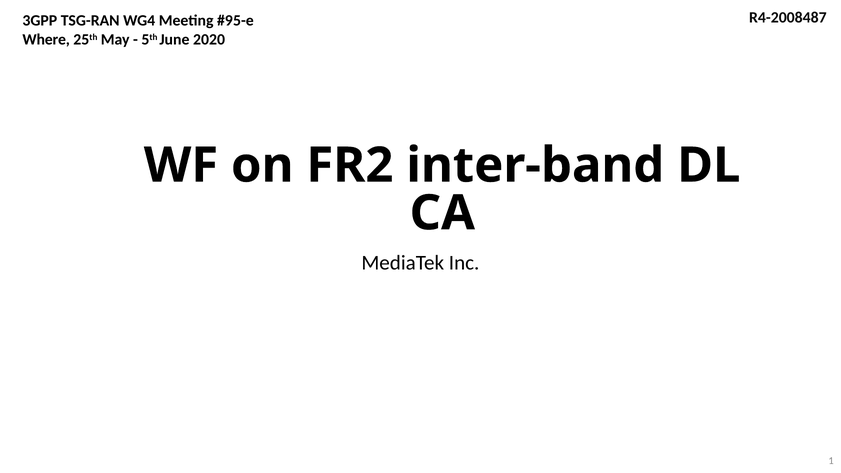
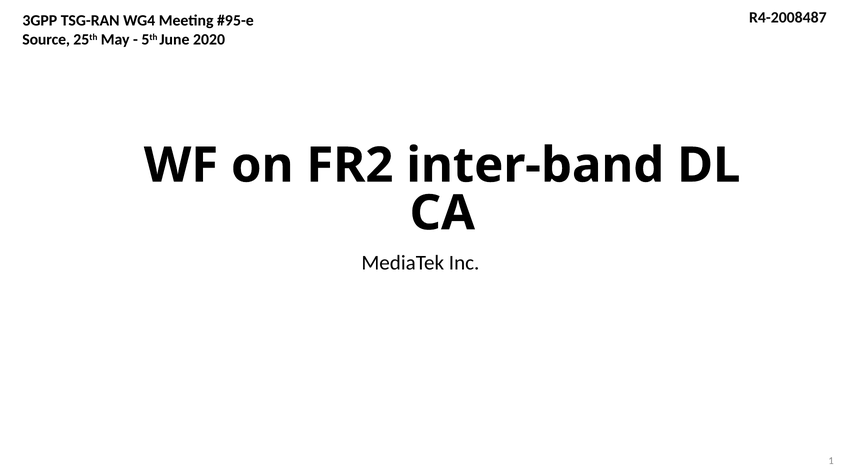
Where: Where -> Source (46, 40)
